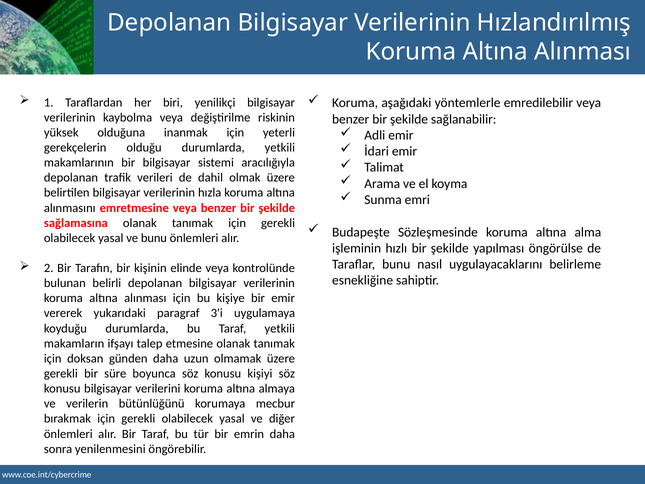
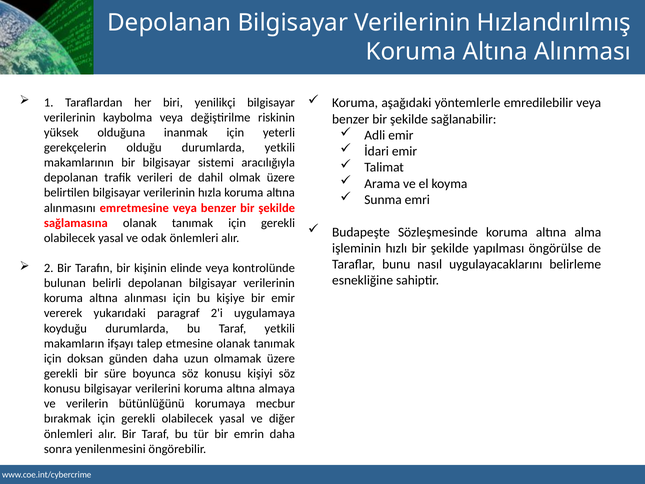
ve bunu: bunu -> odak (154, 238)
3'i: 3'i -> 2'i (217, 313)
